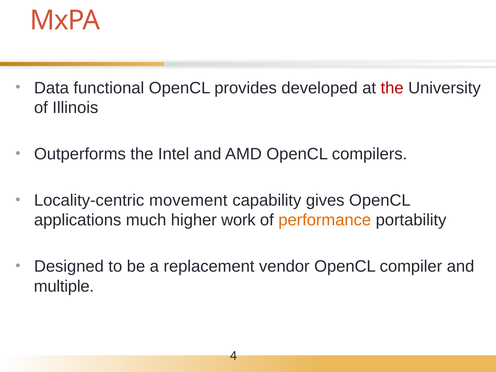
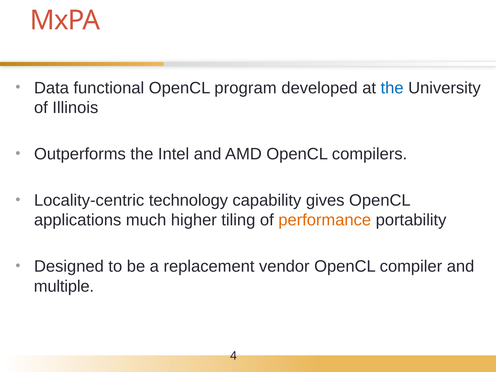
provides: provides -> program (246, 88)
the colour: red -> blue (392, 88)
movement: movement -> technology (188, 200)
work: work -> tiling (238, 220)
